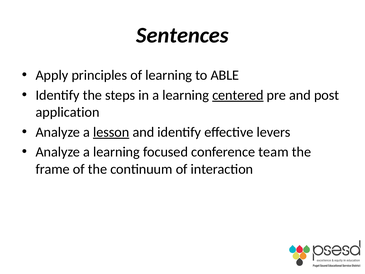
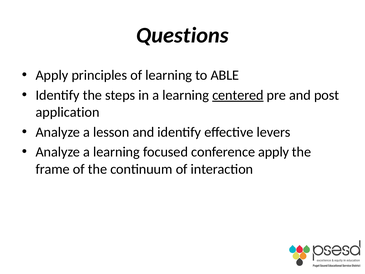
Sentences: Sentences -> Questions (182, 35)
lesson underline: present -> none (111, 132)
conference team: team -> apply (274, 152)
